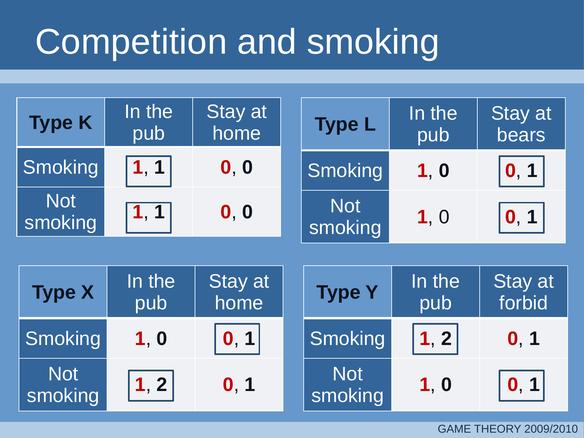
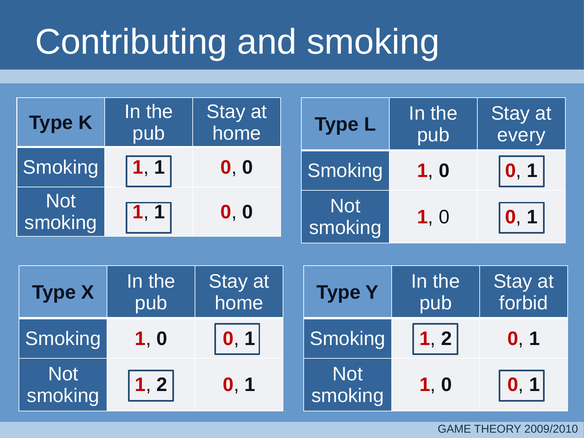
Competition: Competition -> Contributing (131, 42)
bears: bears -> every (521, 135)
